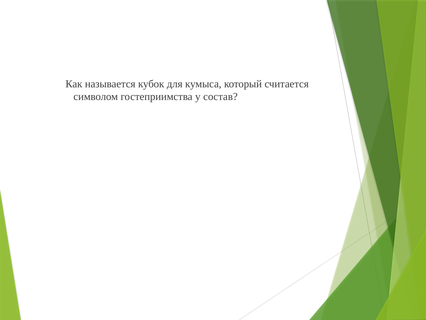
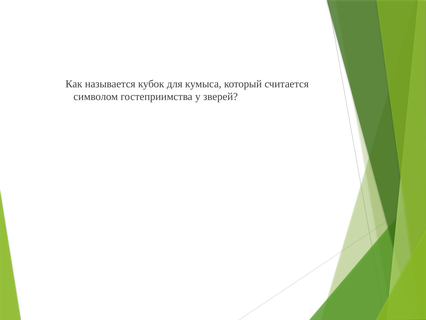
состав: состав -> зверей (220, 97)
